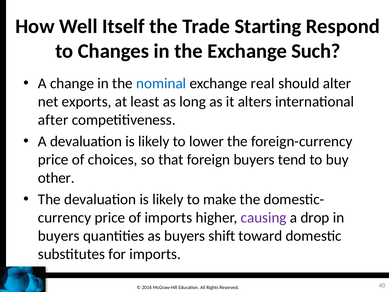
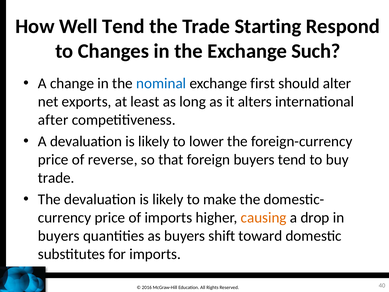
Well Itself: Itself -> Tend (123, 26)
real: real -> first (263, 83)
choices: choices -> reverse (113, 160)
other: other -> trade (56, 178)
causing colour: purple -> orange (264, 217)
